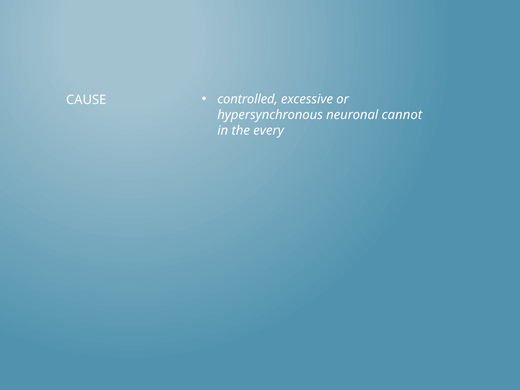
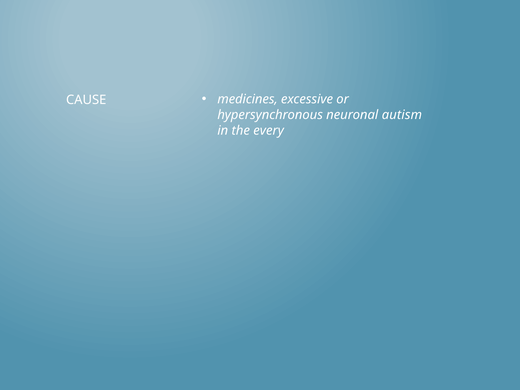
controlled: controlled -> medicines (248, 99)
cannot: cannot -> autism (402, 115)
